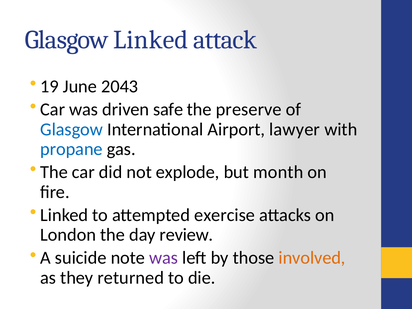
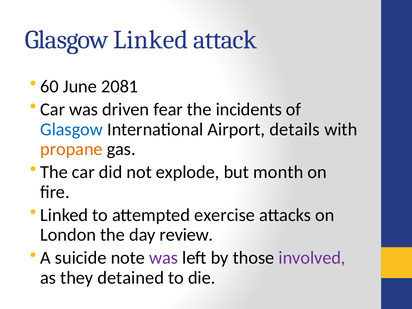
19: 19 -> 60 (49, 86)
2043: 2043 -> 2081 (120, 86)
safe: safe -> fear (168, 110)
preserve: preserve -> incidents (249, 110)
lawyer: lawyer -> details (295, 129)
propane colour: blue -> orange (71, 149)
involved colour: orange -> purple (312, 258)
returned: returned -> detained (131, 278)
